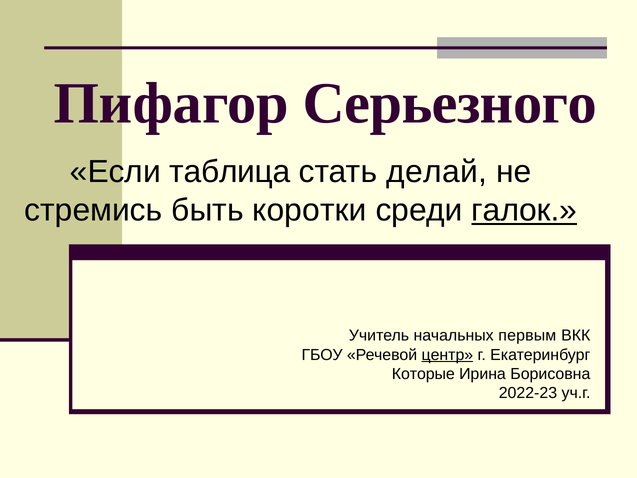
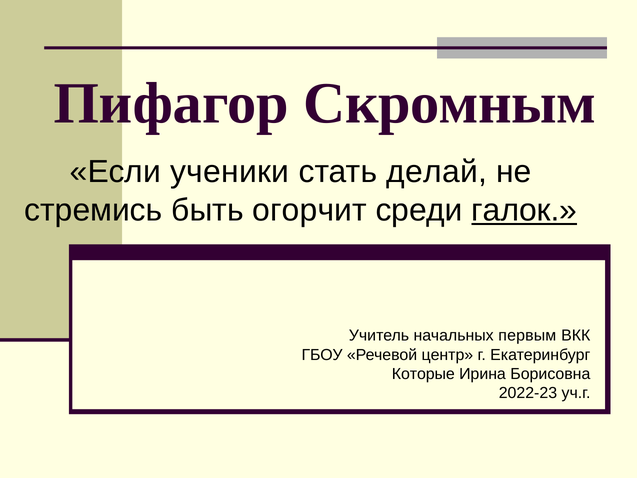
Серьезного: Серьезного -> Скромным (450, 103)
таблица: таблица -> ученики (230, 172)
коротки: коротки -> огорчит (310, 210)
центр underline: present -> none (447, 355)
